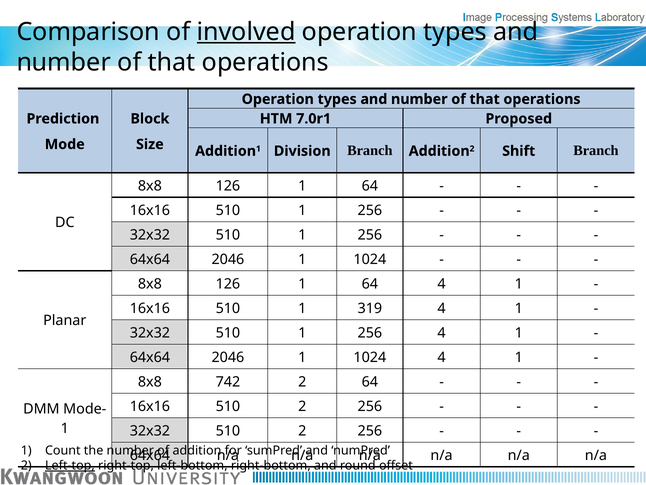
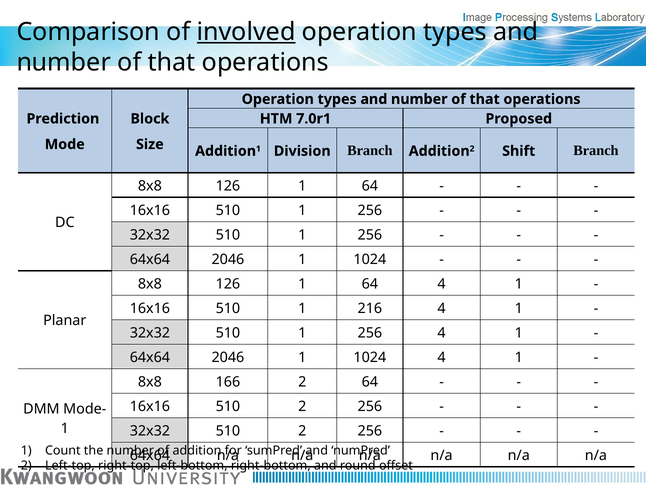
319: 319 -> 216 (370, 308)
742: 742 -> 166 (228, 381)
Left-top underline: present -> none (70, 465)
